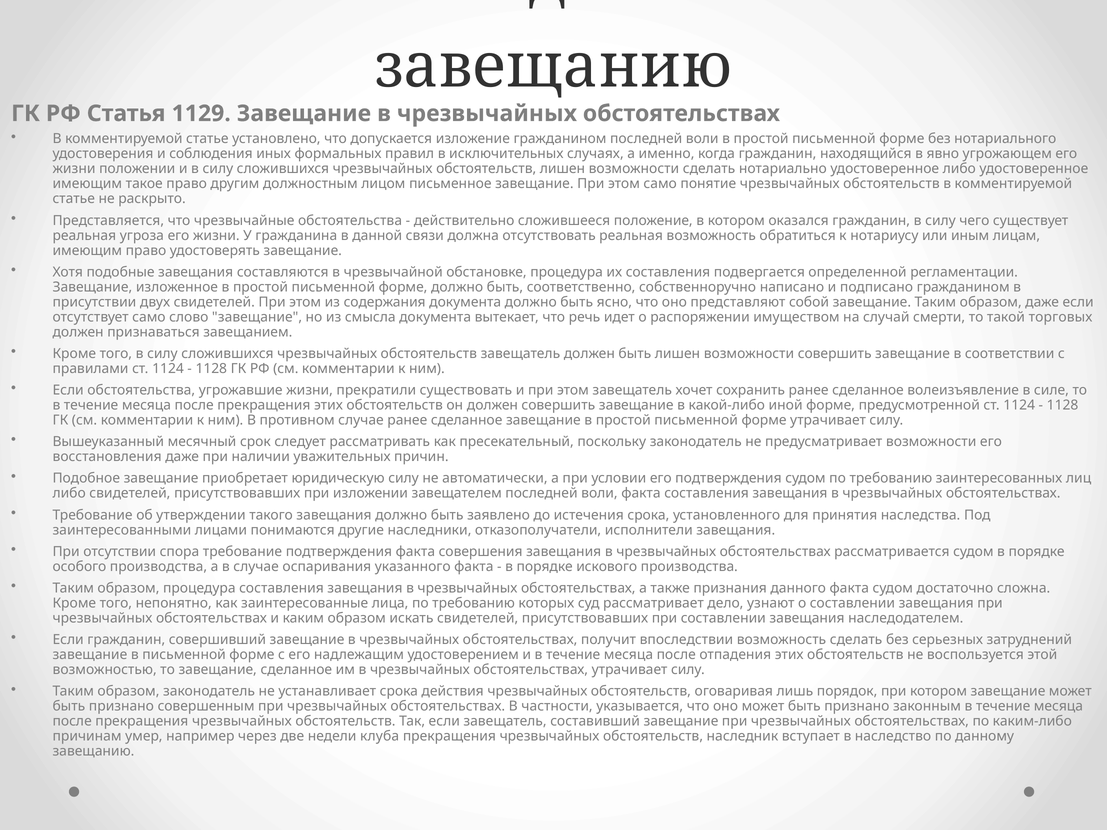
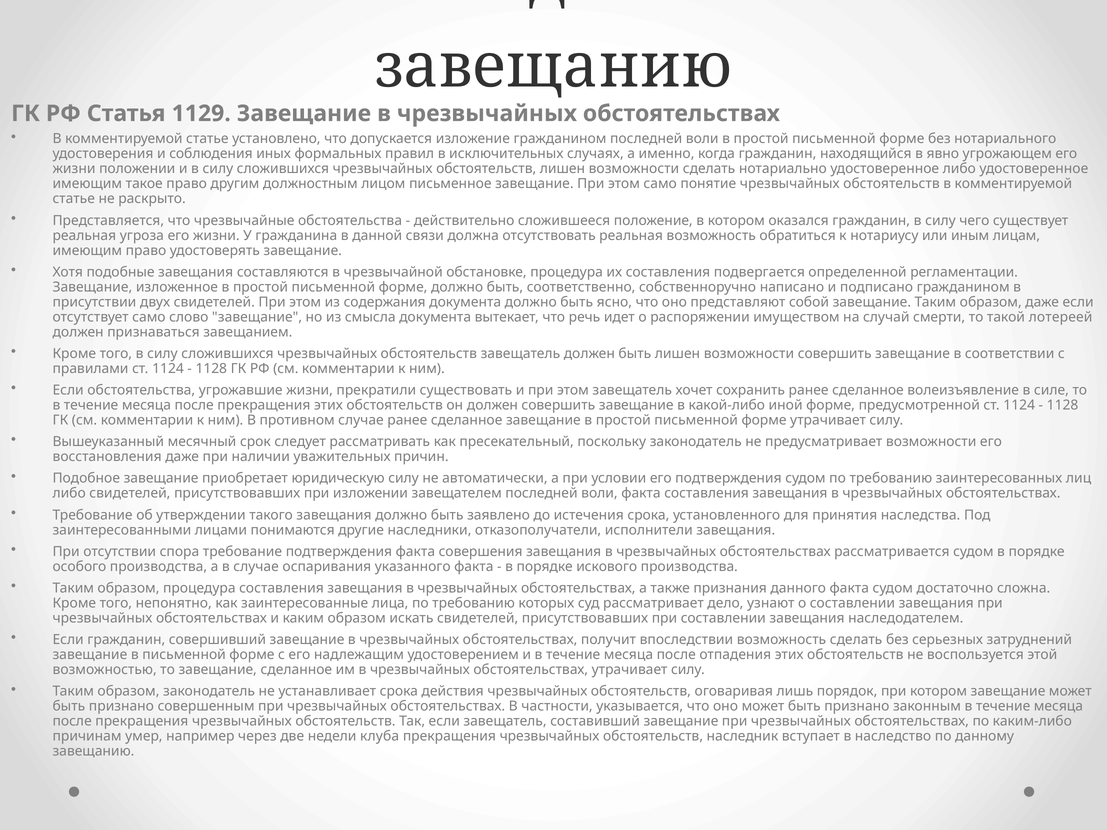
торговых: торговых -> лотереей (1061, 317)
